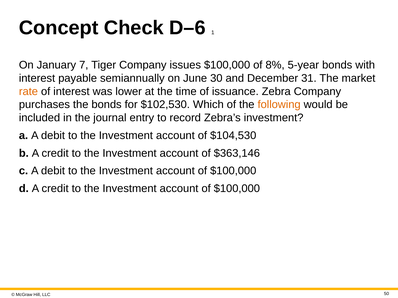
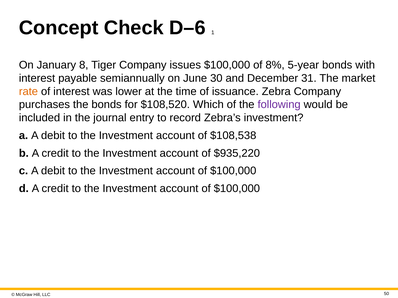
7: 7 -> 8 (84, 65)
$102,530: $102,530 -> $108,520 (165, 105)
following colour: orange -> purple (279, 105)
$104,530: $104,530 -> $108,538 (233, 136)
$363,146: $363,146 -> $935,220 (237, 153)
